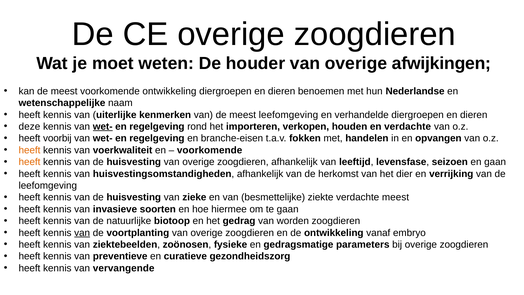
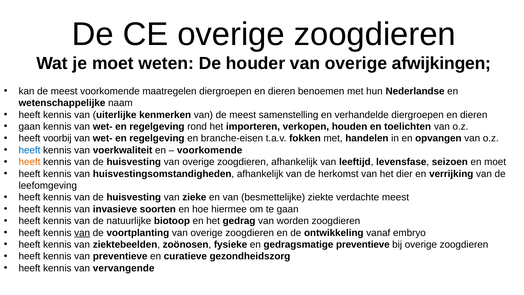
voorkomende ontwikkeling: ontwikkeling -> maatregelen (169, 91)
meest leefomgeving: leefomgeving -> samenstelling (289, 115)
deze: deze -> gaan (30, 126)
wet- underline: present -> none (103, 126)
en verdachte: verdachte -> toelichten (408, 126)
heeft colour: orange -> blue (30, 150)
en gaan: gaan -> moet (495, 162)
gedragsmatige parameters: parameters -> preventieve (363, 244)
